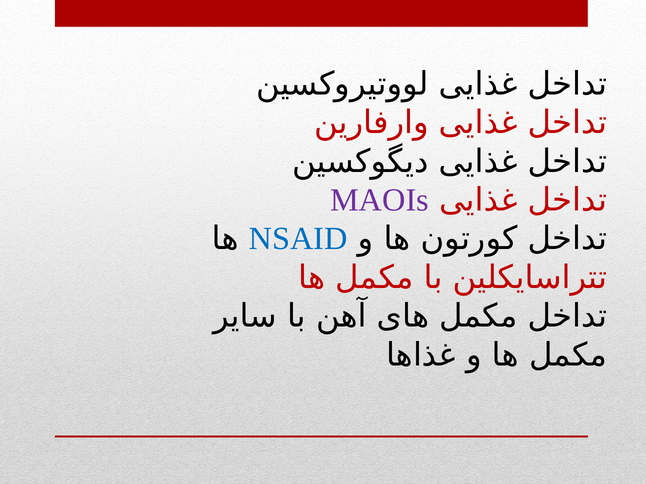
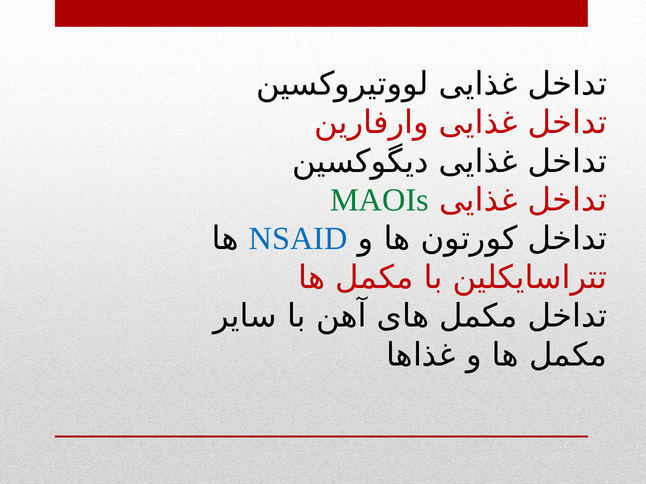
MAOIs colour: purple -> green (380, 200)
